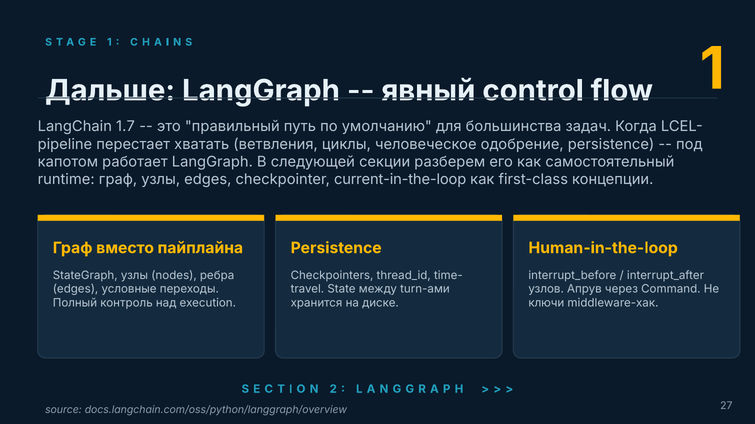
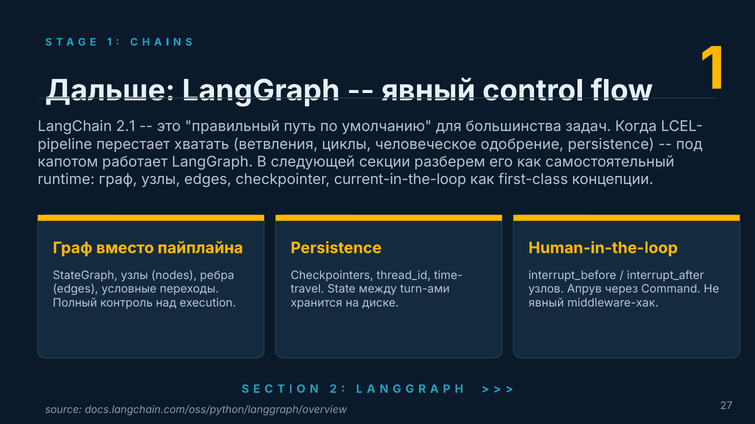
1.7: 1.7 -> 2.1 (126, 127)
ключи: ключи -> явный (546, 303)
